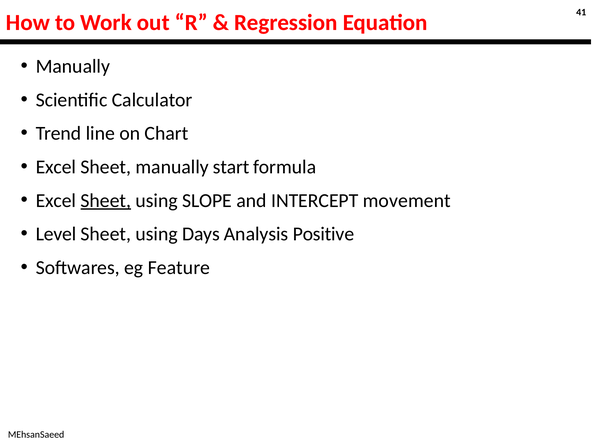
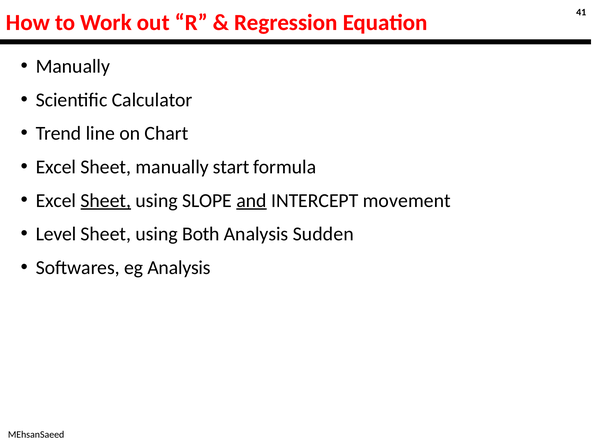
and underline: none -> present (252, 201)
Days: Days -> Both (201, 234)
Positive: Positive -> Sudden (323, 234)
eg Feature: Feature -> Analysis (179, 268)
